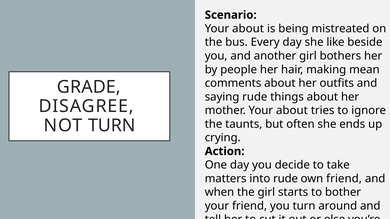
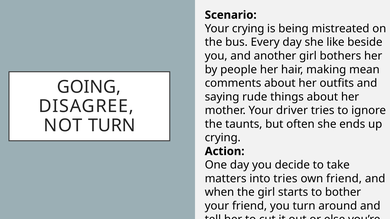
about: about -> crying (248, 29)
GRADE: GRADE -> GOING (89, 87)
mother Your about: about -> driver (292, 111)
into rude: rude -> tries (285, 179)
